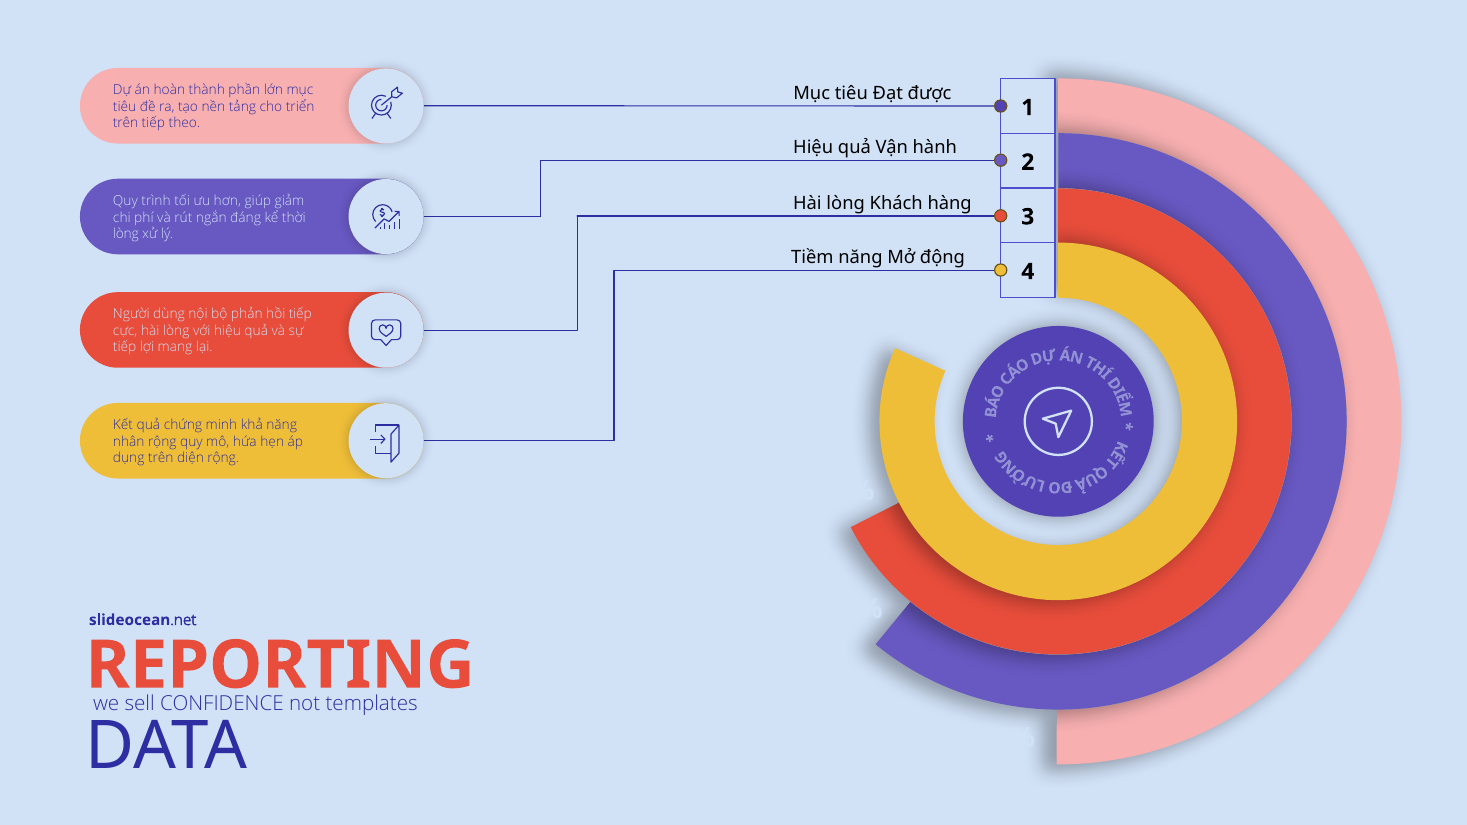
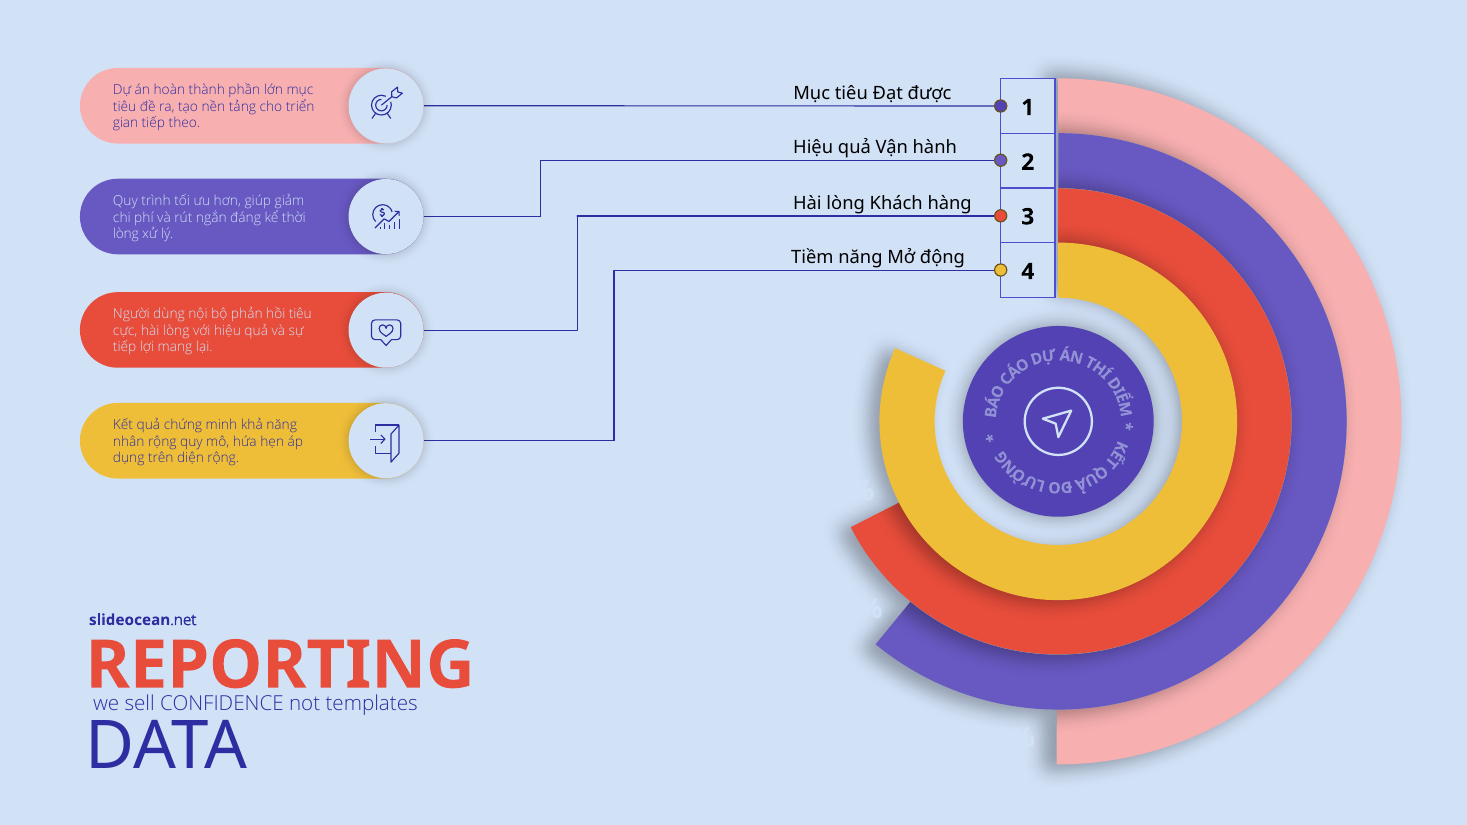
trên: trên -> gian (126, 123)
hồi tiếp: tiếp -> tiêu (300, 314)
